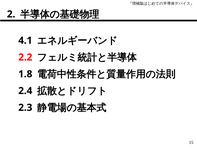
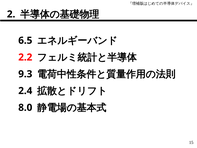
4.1: 4.1 -> 6.5 (25, 40)
1.8: 1.8 -> 9.3 (25, 74)
2.3: 2.3 -> 8.0 (25, 107)
